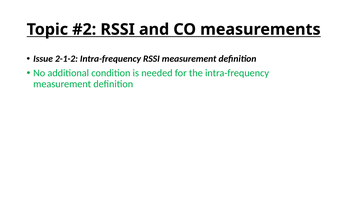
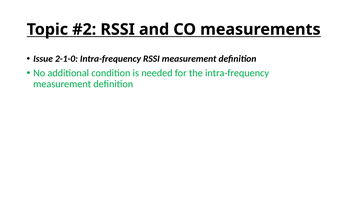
2-1-2: 2-1-2 -> 2-1-0 (66, 59)
